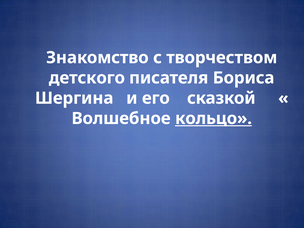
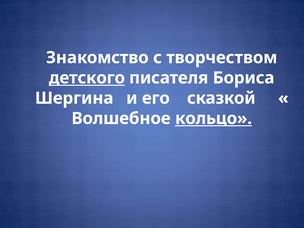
детского underline: none -> present (87, 78)
